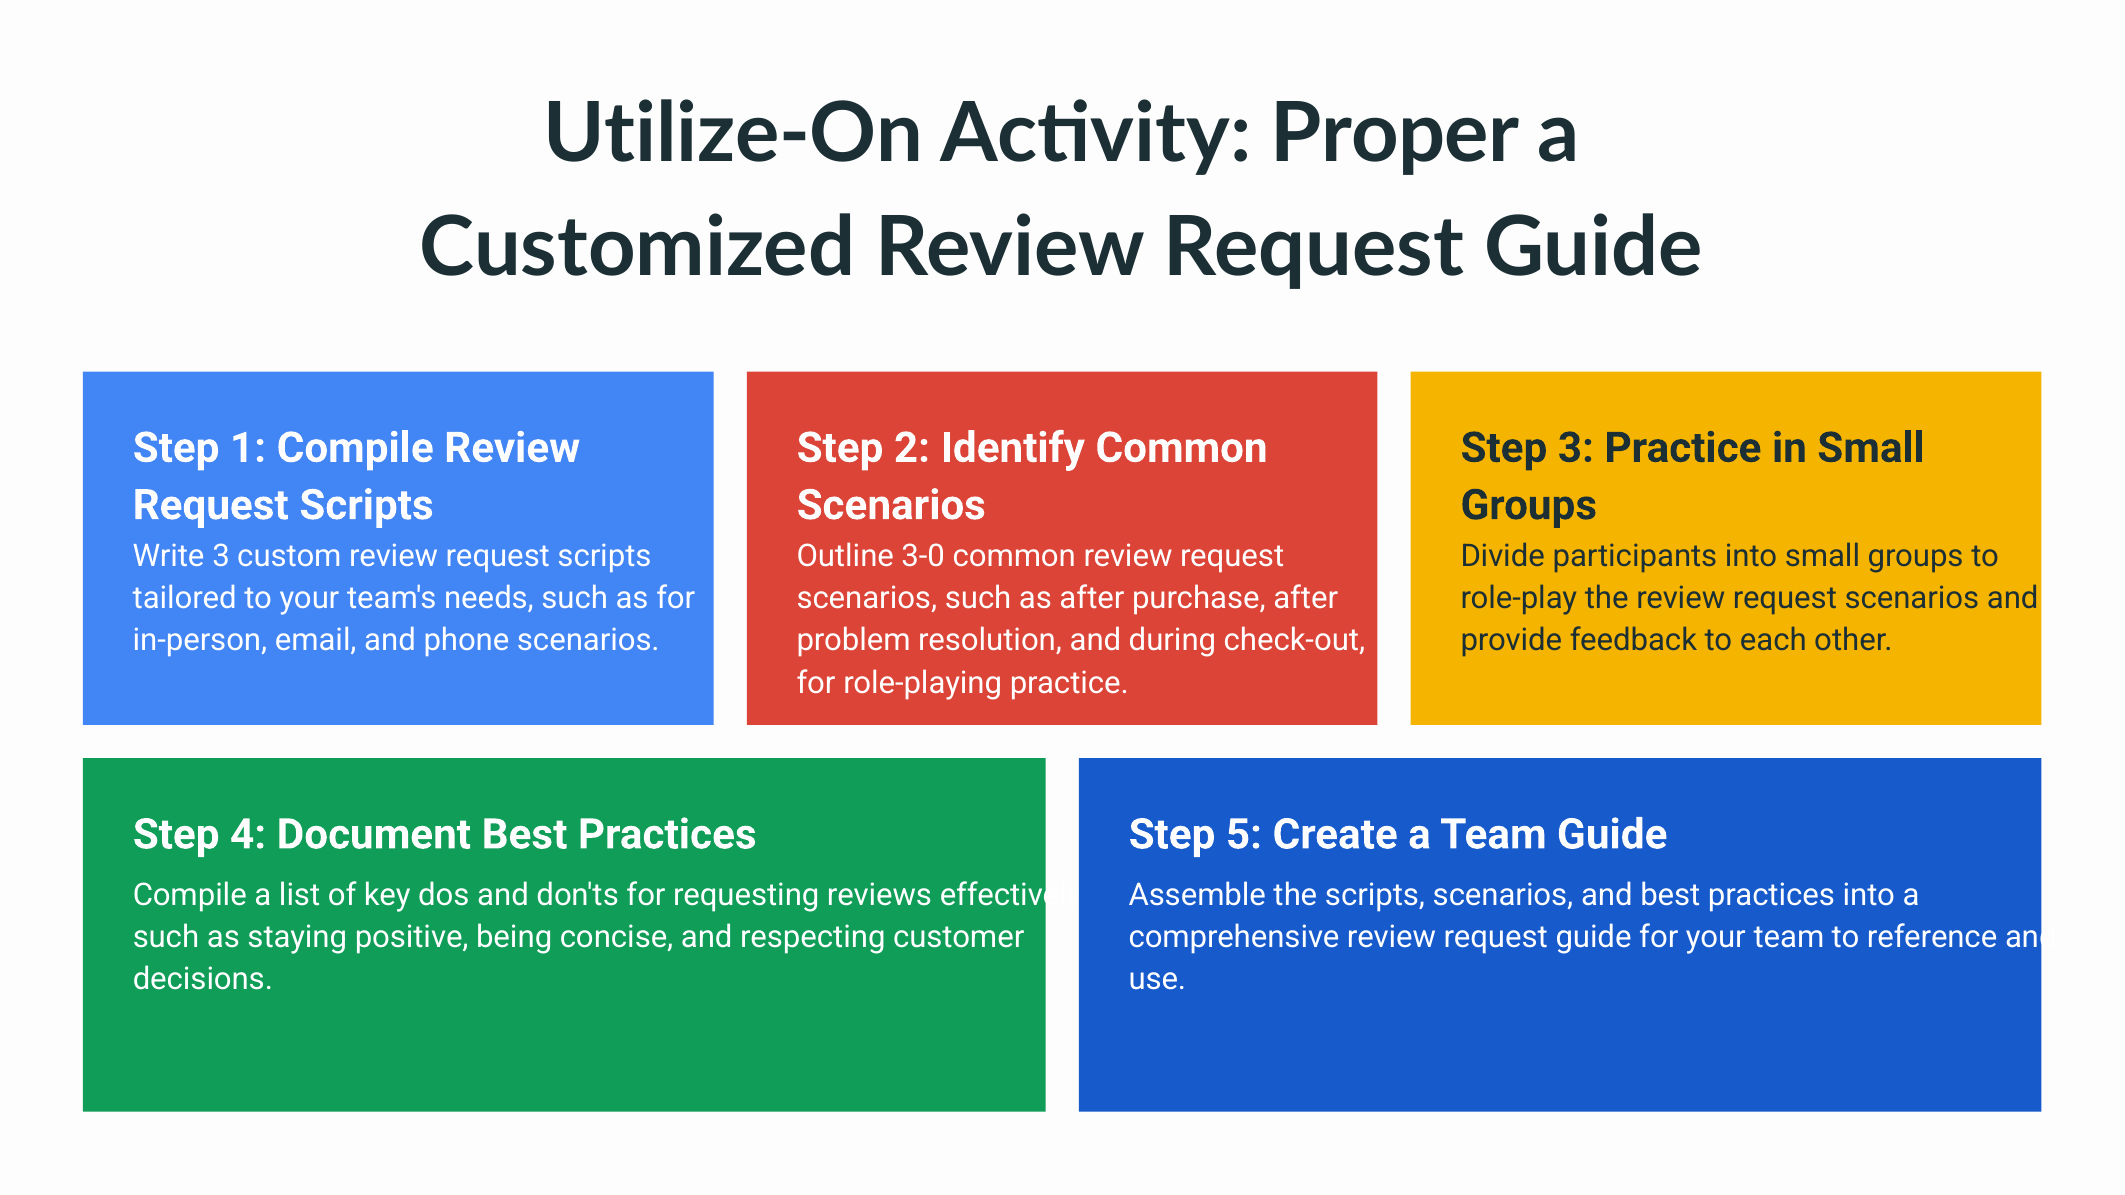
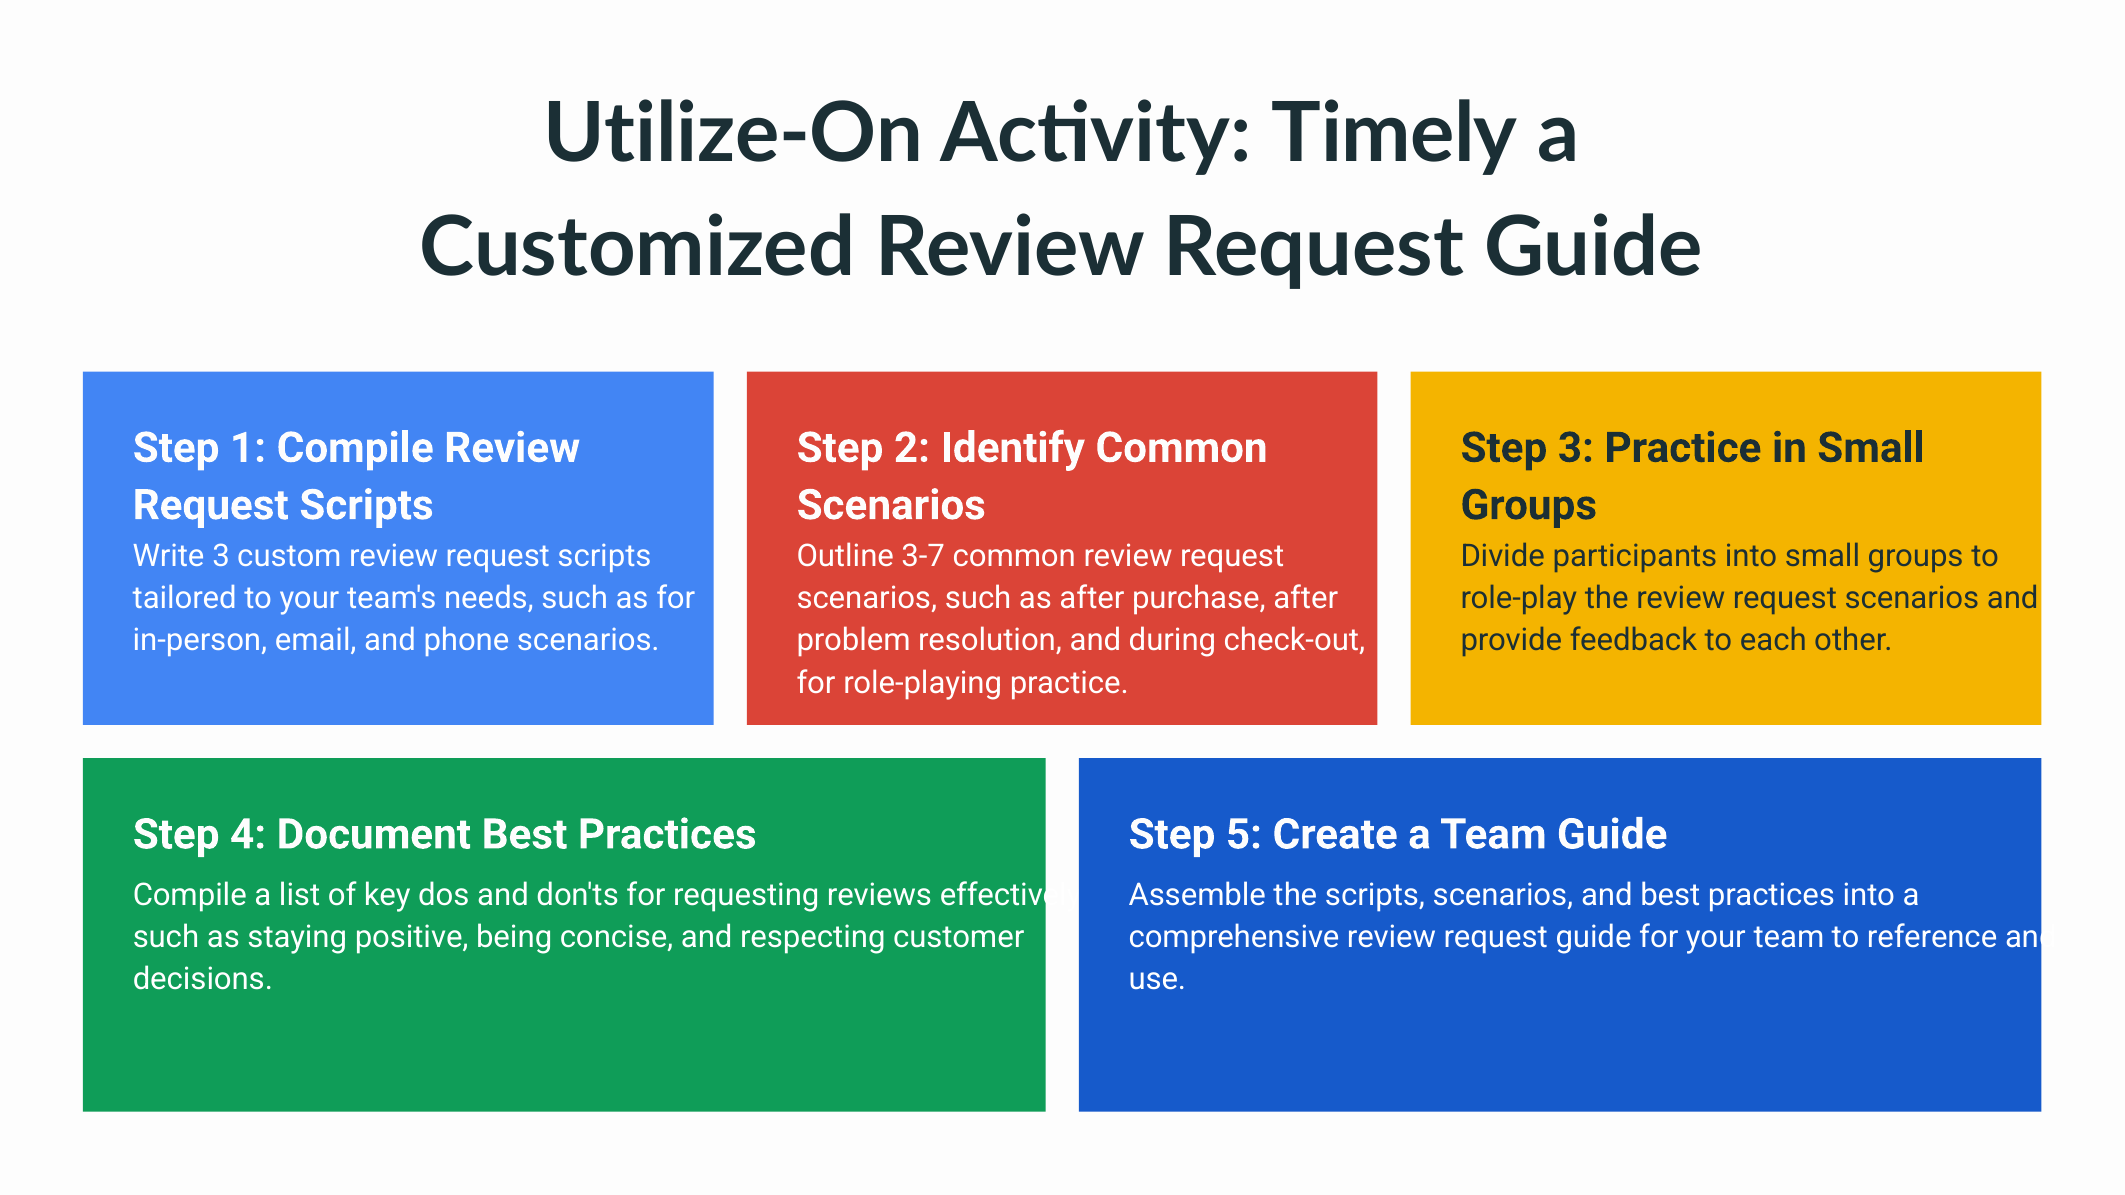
Proper: Proper -> Timely (1395, 134)
3-0: 3-0 -> 3-7 (923, 556)
